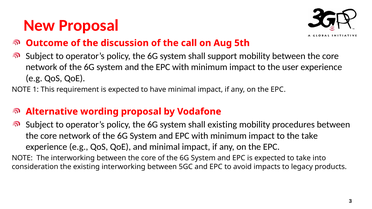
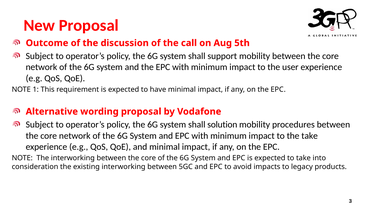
shall existing: existing -> solution (222, 125)
